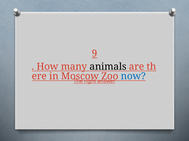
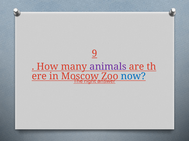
animals colour: black -> purple (108, 67)
